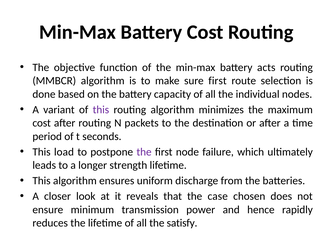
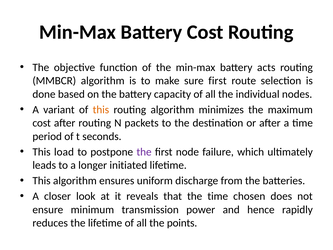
this colour: purple -> orange (101, 110)
strength: strength -> initiated (128, 165)
the case: case -> time (218, 196)
satisfy: satisfy -> points (182, 223)
